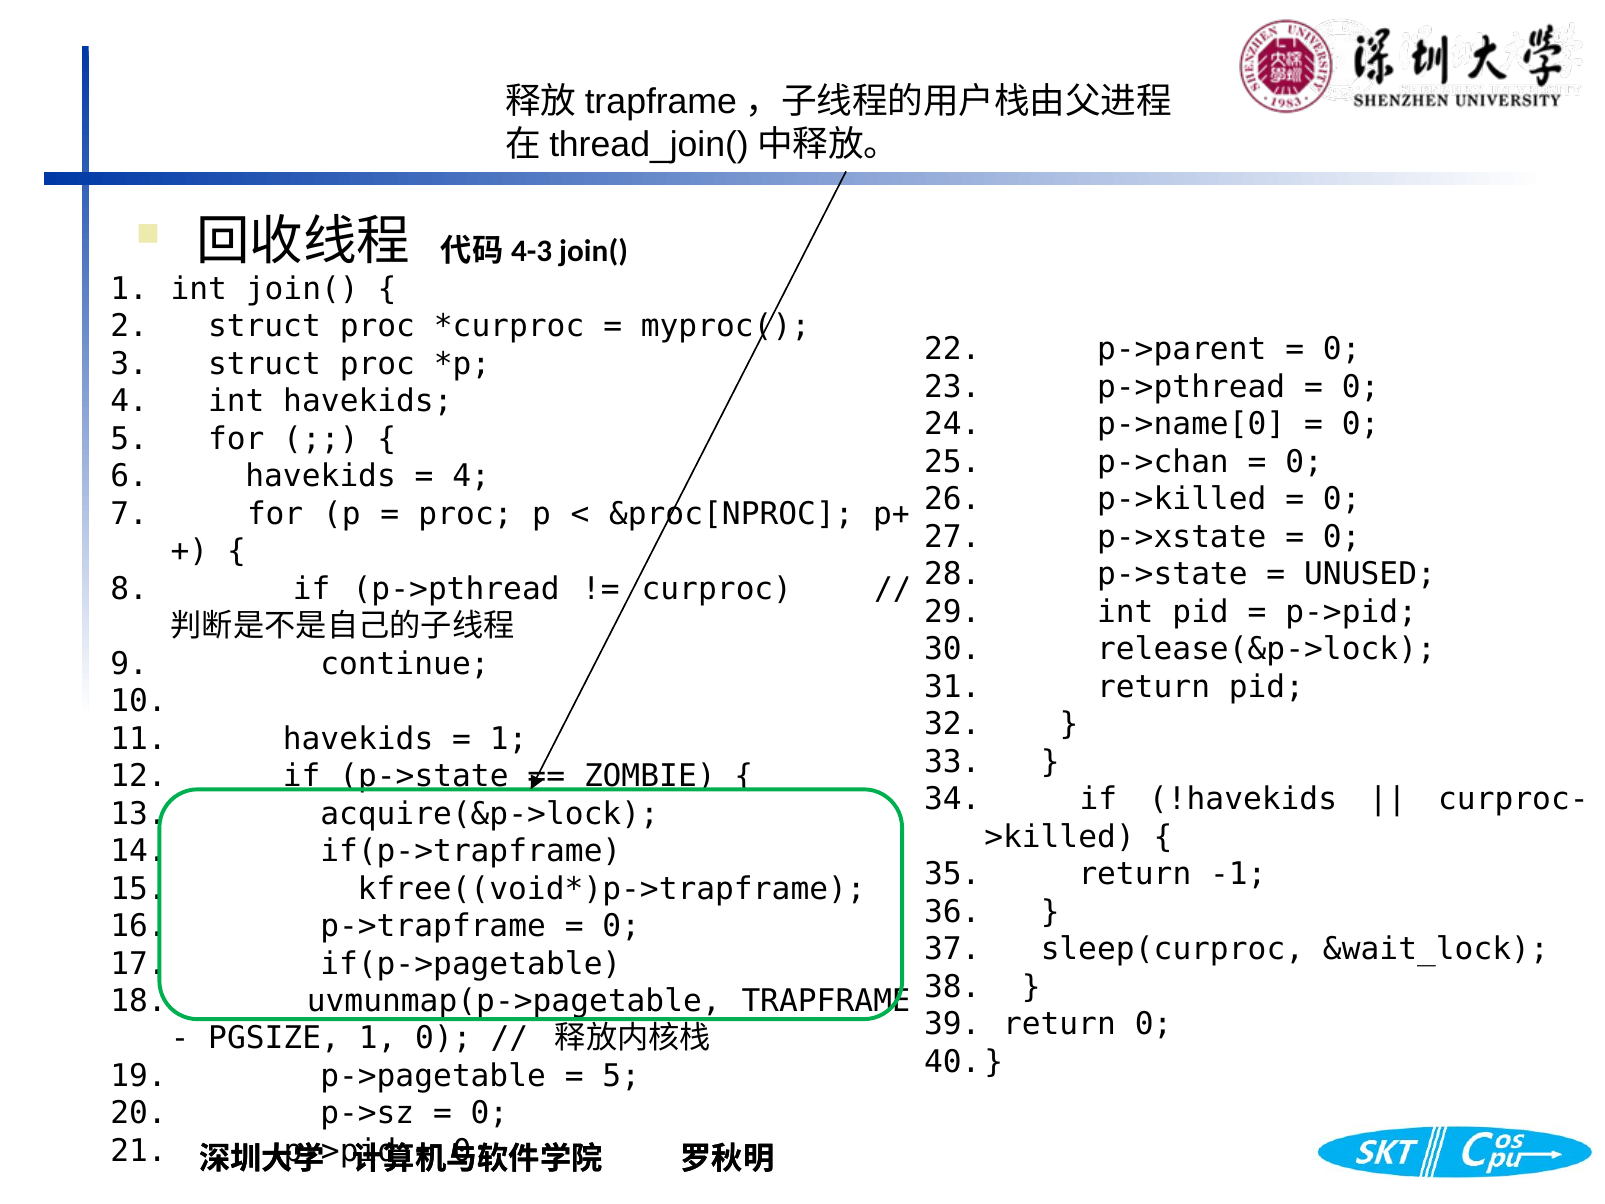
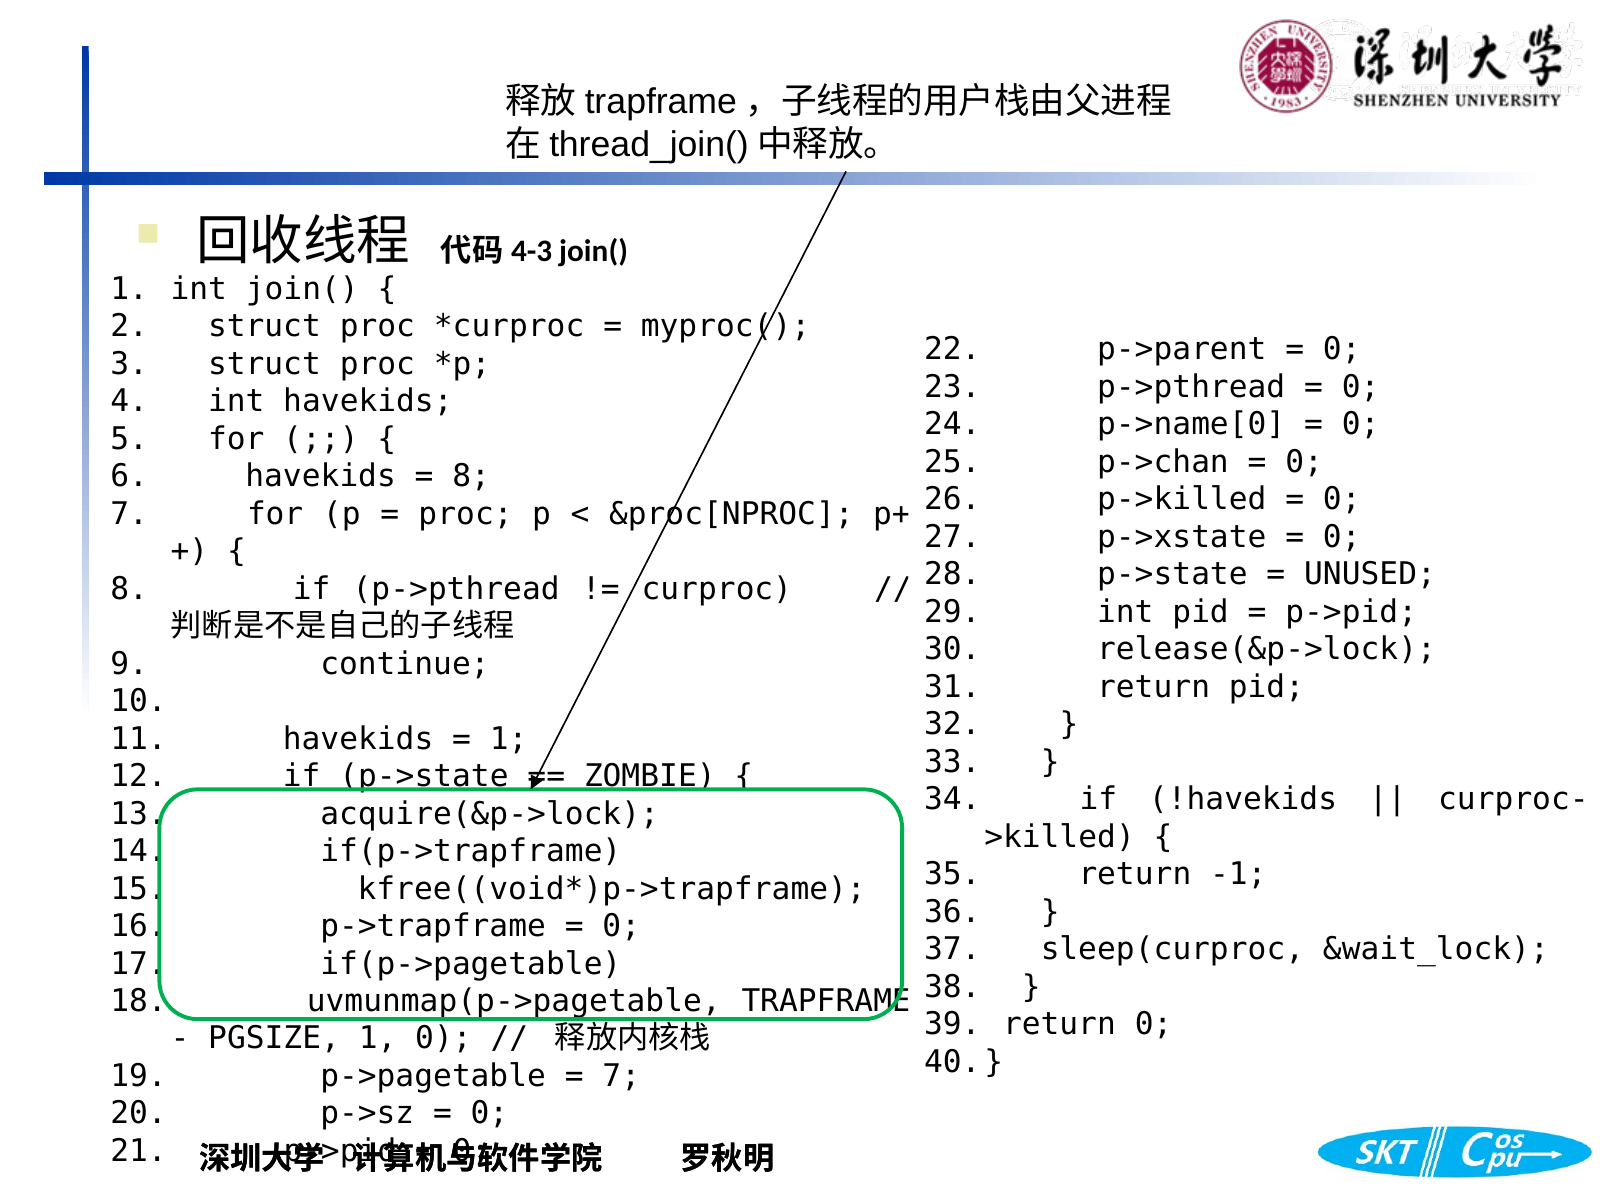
4: 4 -> 8 (471, 476)
5: 5 -> 7 (621, 1076)
